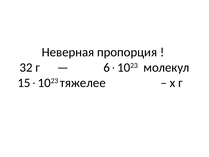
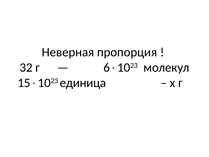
тяжелее: тяжелее -> единица (83, 83)
